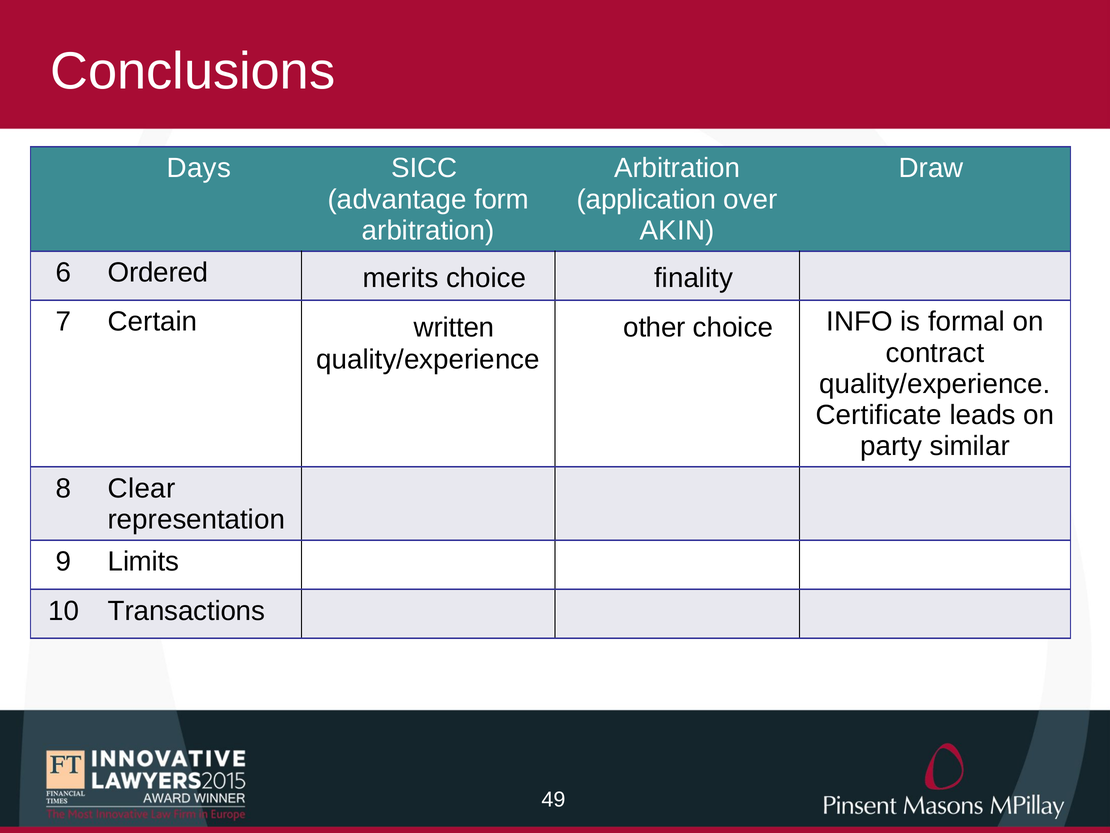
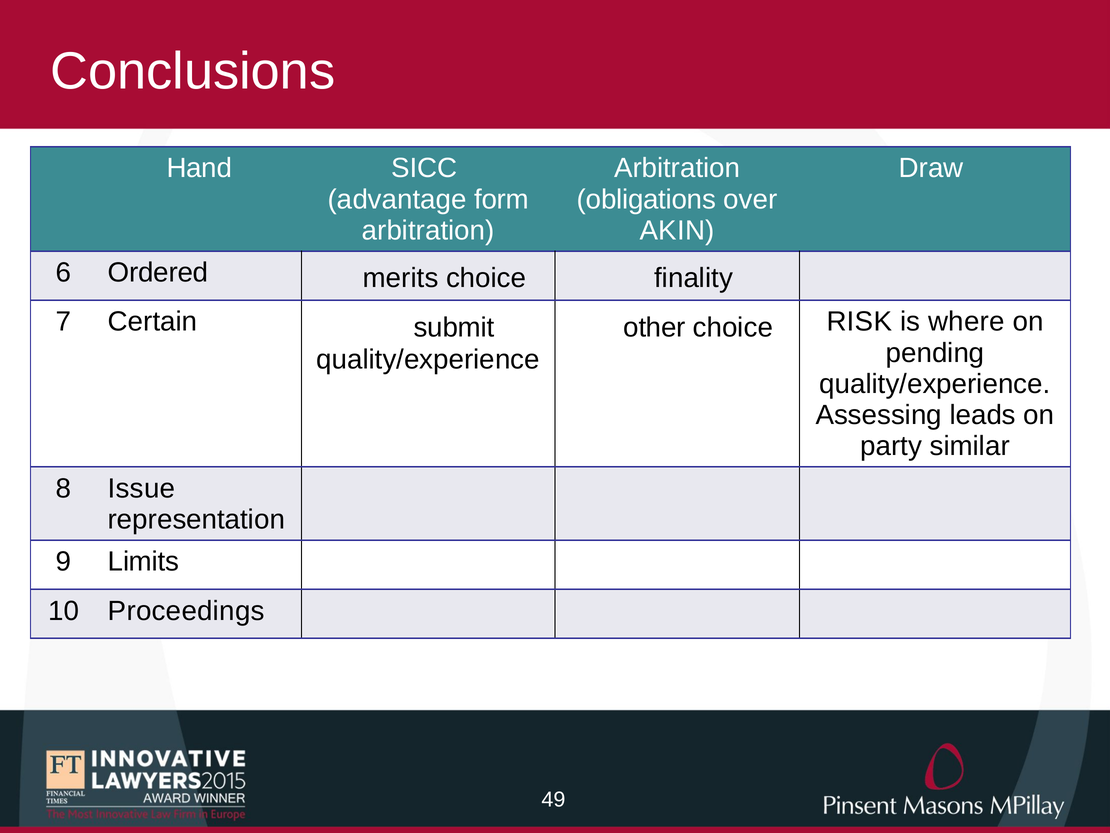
Days: Days -> Hand (199, 168)
application: application -> obligations (646, 199)
written: written -> submit (454, 327)
INFO: INFO -> RISK (859, 322)
formal: formal -> where (966, 322)
contract: contract -> pending (935, 353)
Certificate: Certificate -> Assessing (879, 415)
Clear: Clear -> Issue (142, 488)
Transactions: Transactions -> Proceedings (186, 610)
